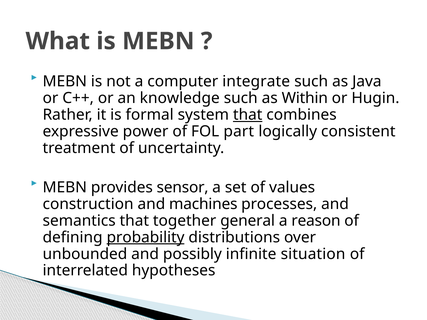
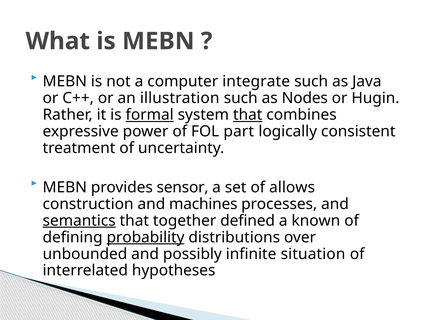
knowledge: knowledge -> illustration (180, 98)
Within: Within -> Nodes (305, 98)
formal underline: none -> present (150, 115)
values: values -> allows (292, 188)
semantics underline: none -> present (79, 221)
general: general -> defined (248, 221)
reason: reason -> known (316, 221)
